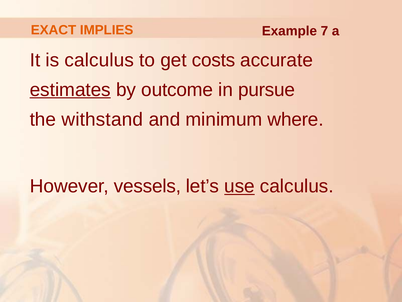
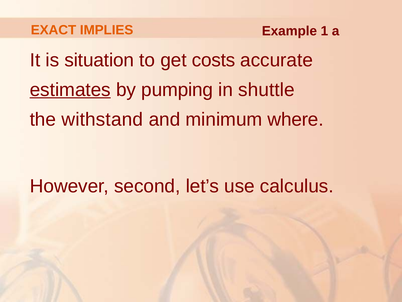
7: 7 -> 1 (324, 31)
is calculus: calculus -> situation (99, 60)
outcome: outcome -> pumping (177, 90)
pursue: pursue -> shuttle (267, 90)
vessels: vessels -> second (147, 186)
use underline: present -> none (239, 186)
